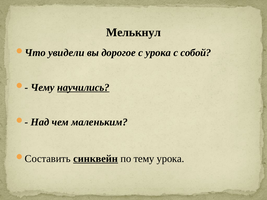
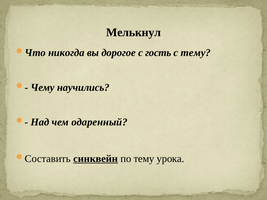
увидели: увидели -> никогда (66, 53)
с урока: урока -> гость (158, 53)
с собой: собой -> тему (196, 53)
научились underline: present -> none (83, 87)
маленьким: маленьким -> одаренный (99, 122)
